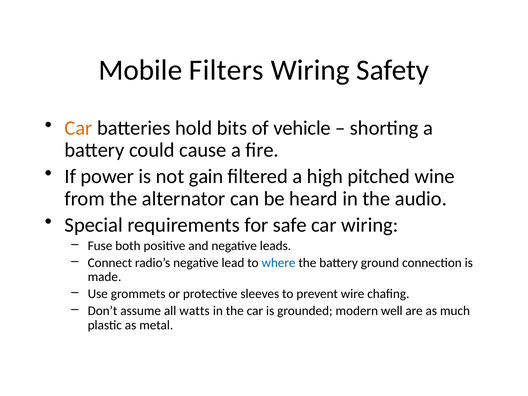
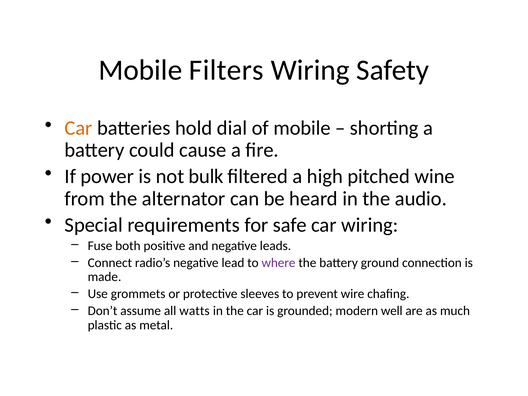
bits: bits -> dial (232, 128)
of vehicle: vehicle -> mobile (302, 128)
gain: gain -> bulk (206, 176)
where colour: blue -> purple (278, 263)
